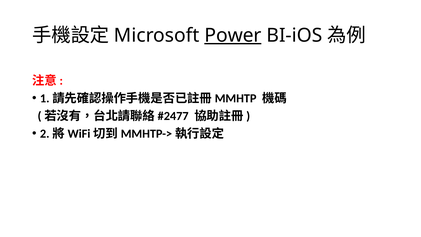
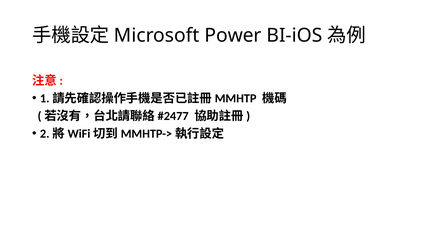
Power underline: present -> none (233, 35)
